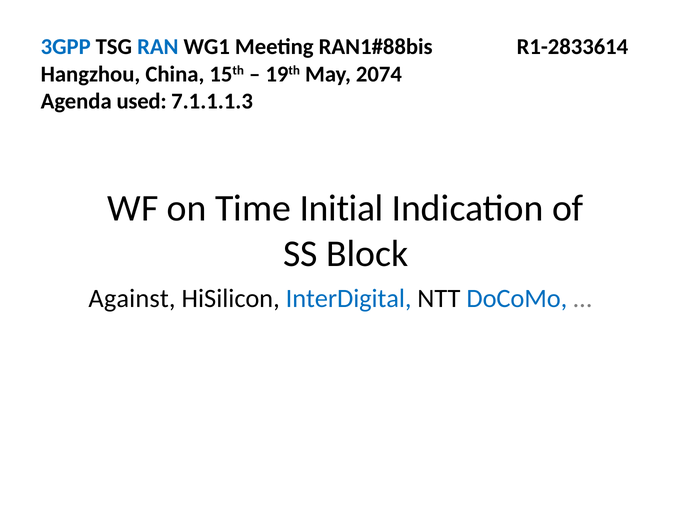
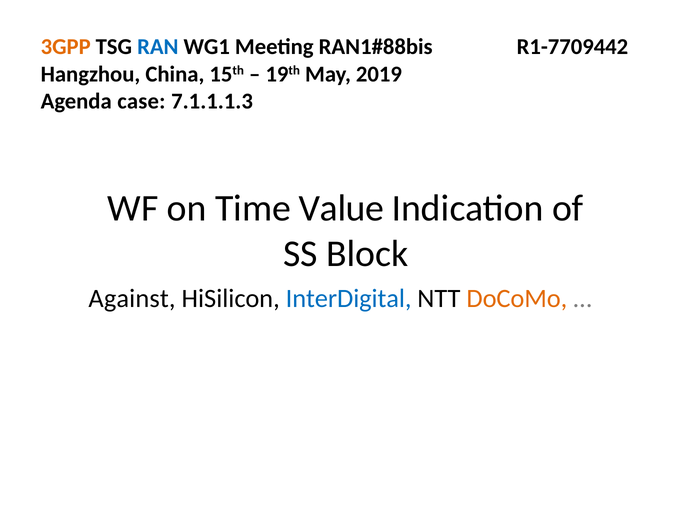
3GPP colour: blue -> orange (66, 47)
R1-2833614: R1-2833614 -> R1-7709442 (572, 47)
2074: 2074 -> 2019 (379, 74)
used: used -> case (141, 101)
Initial: Initial -> Value (342, 208)
DoCoMo colour: blue -> orange (517, 299)
